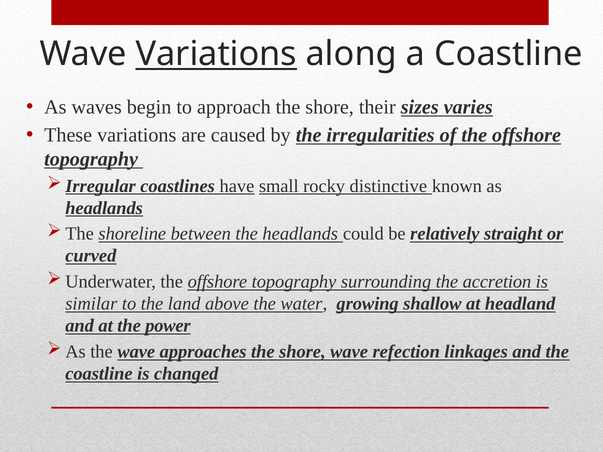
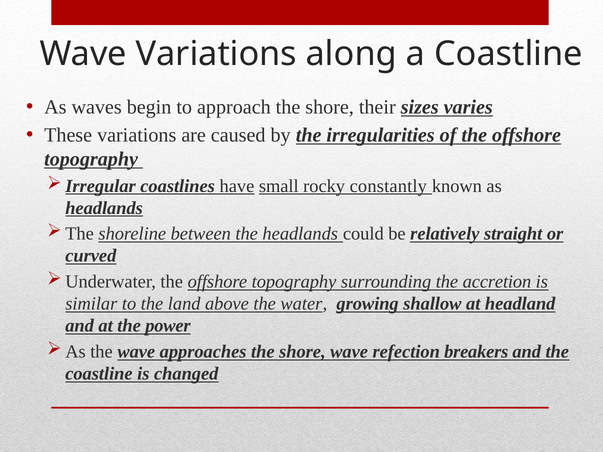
Variations underline: present -> none (216, 54)
distinctive: distinctive -> constantly (388, 186)
linkages: linkages -> breakers (476, 352)
